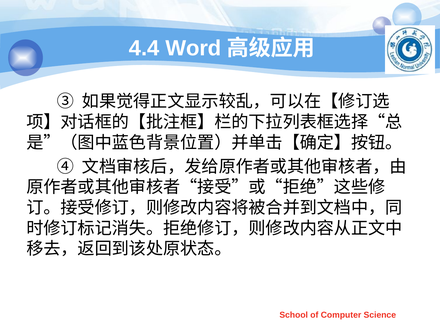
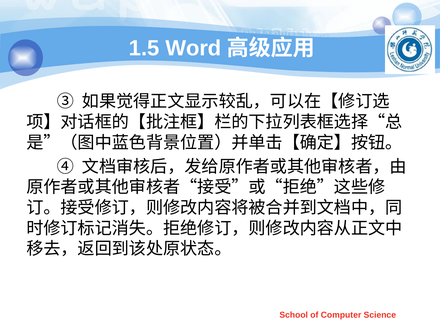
4.4: 4.4 -> 1.5 (144, 48)
